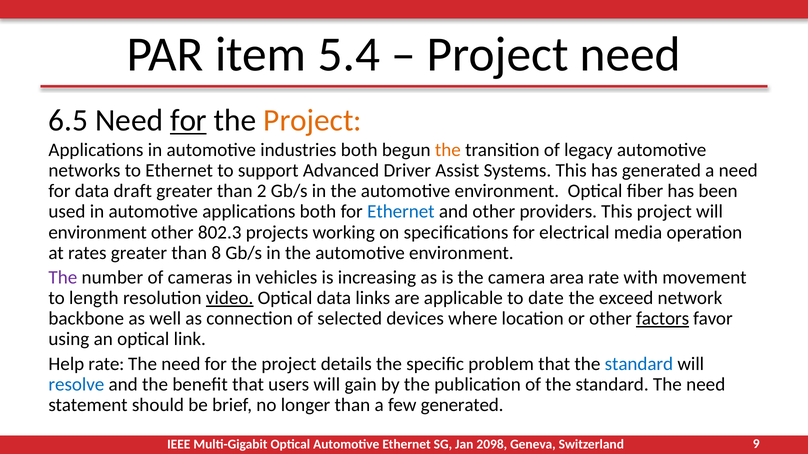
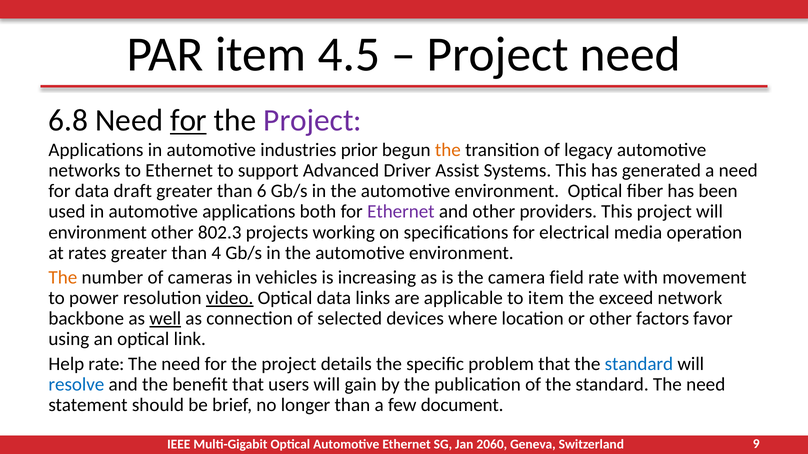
5.4: 5.4 -> 4.5 (349, 54)
6.5: 6.5 -> 6.8 (68, 120)
Project colour: orange -> purple (313, 120)
industries both: both -> prior (359, 150)
2: 2 -> 6 (262, 191)
Ethernet colour: blue -> purple (401, 212)
8: 8 -> 4 (216, 253)
The colour: purple -> orange (63, 278)
area: area -> field (567, 278)
length: length -> power (94, 298)
to date: date -> item (546, 298)
well underline: none -> present (165, 319)
factors underline: present -> none (663, 319)
few generated: generated -> document (462, 405)
2098: 2098 -> 2060 (492, 445)
